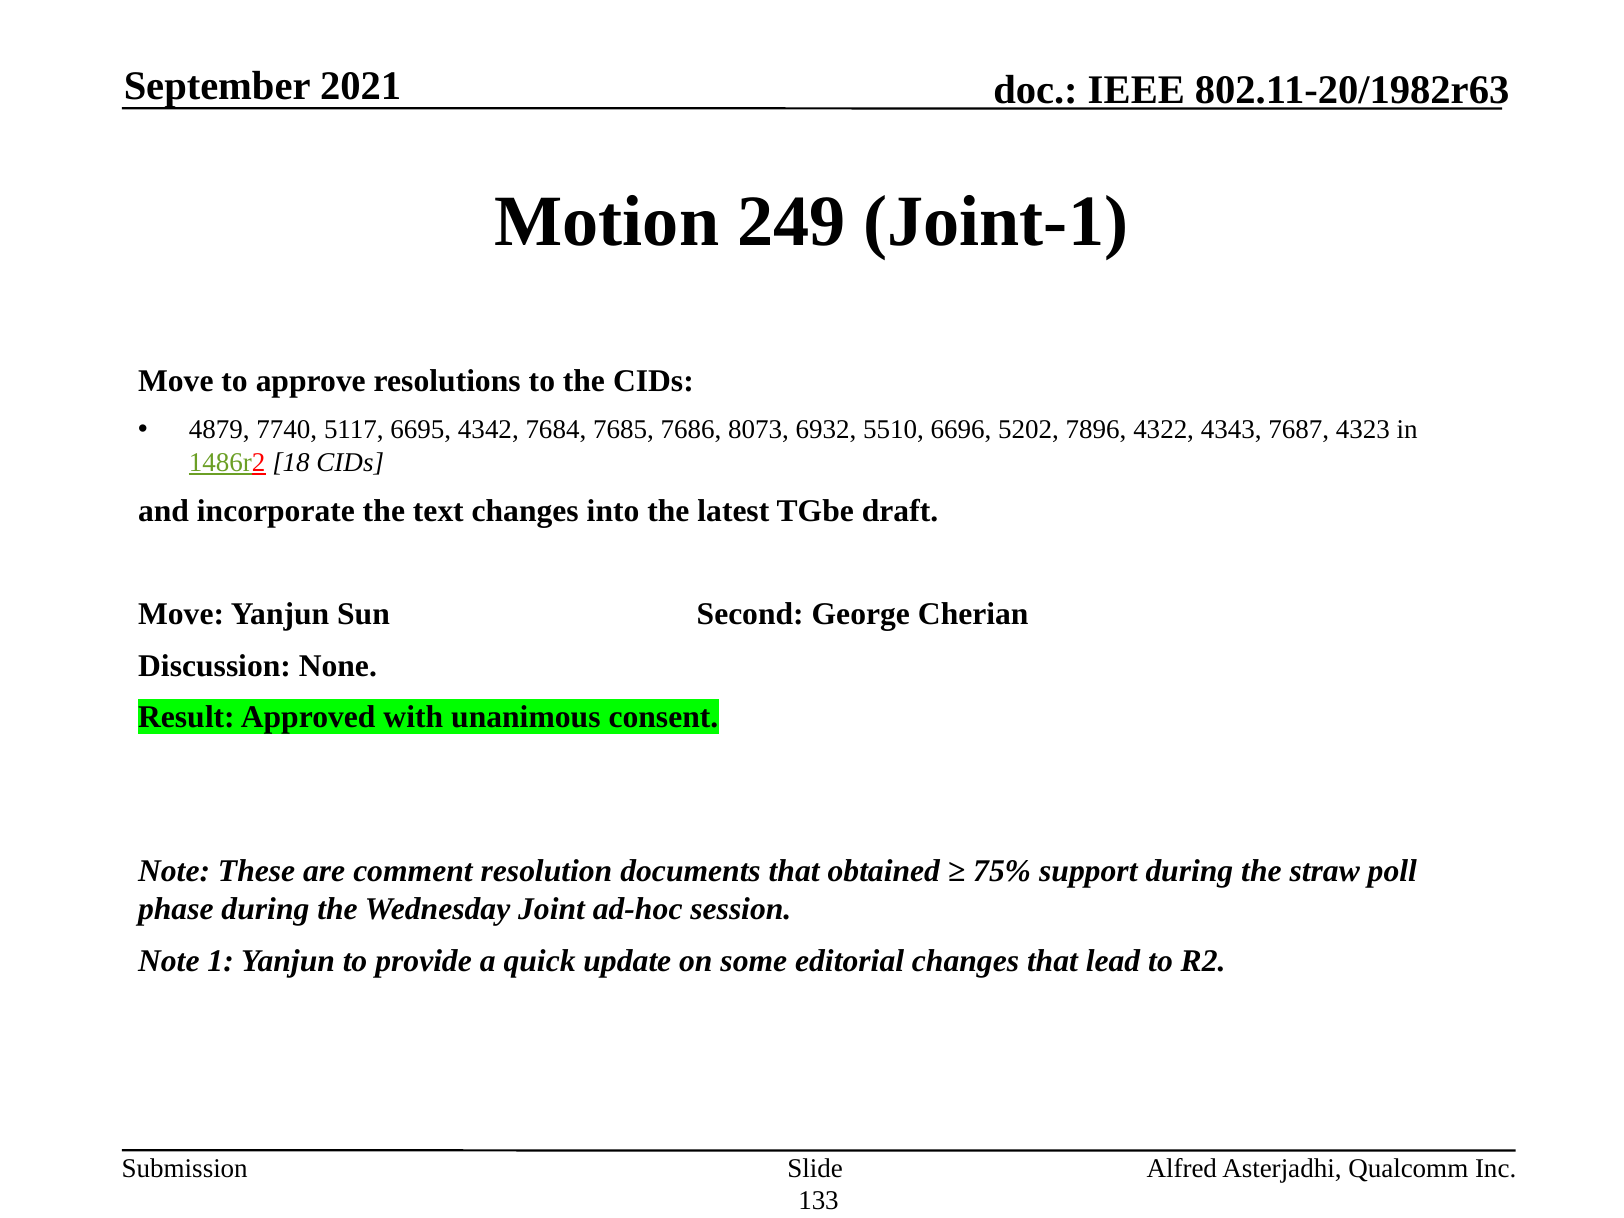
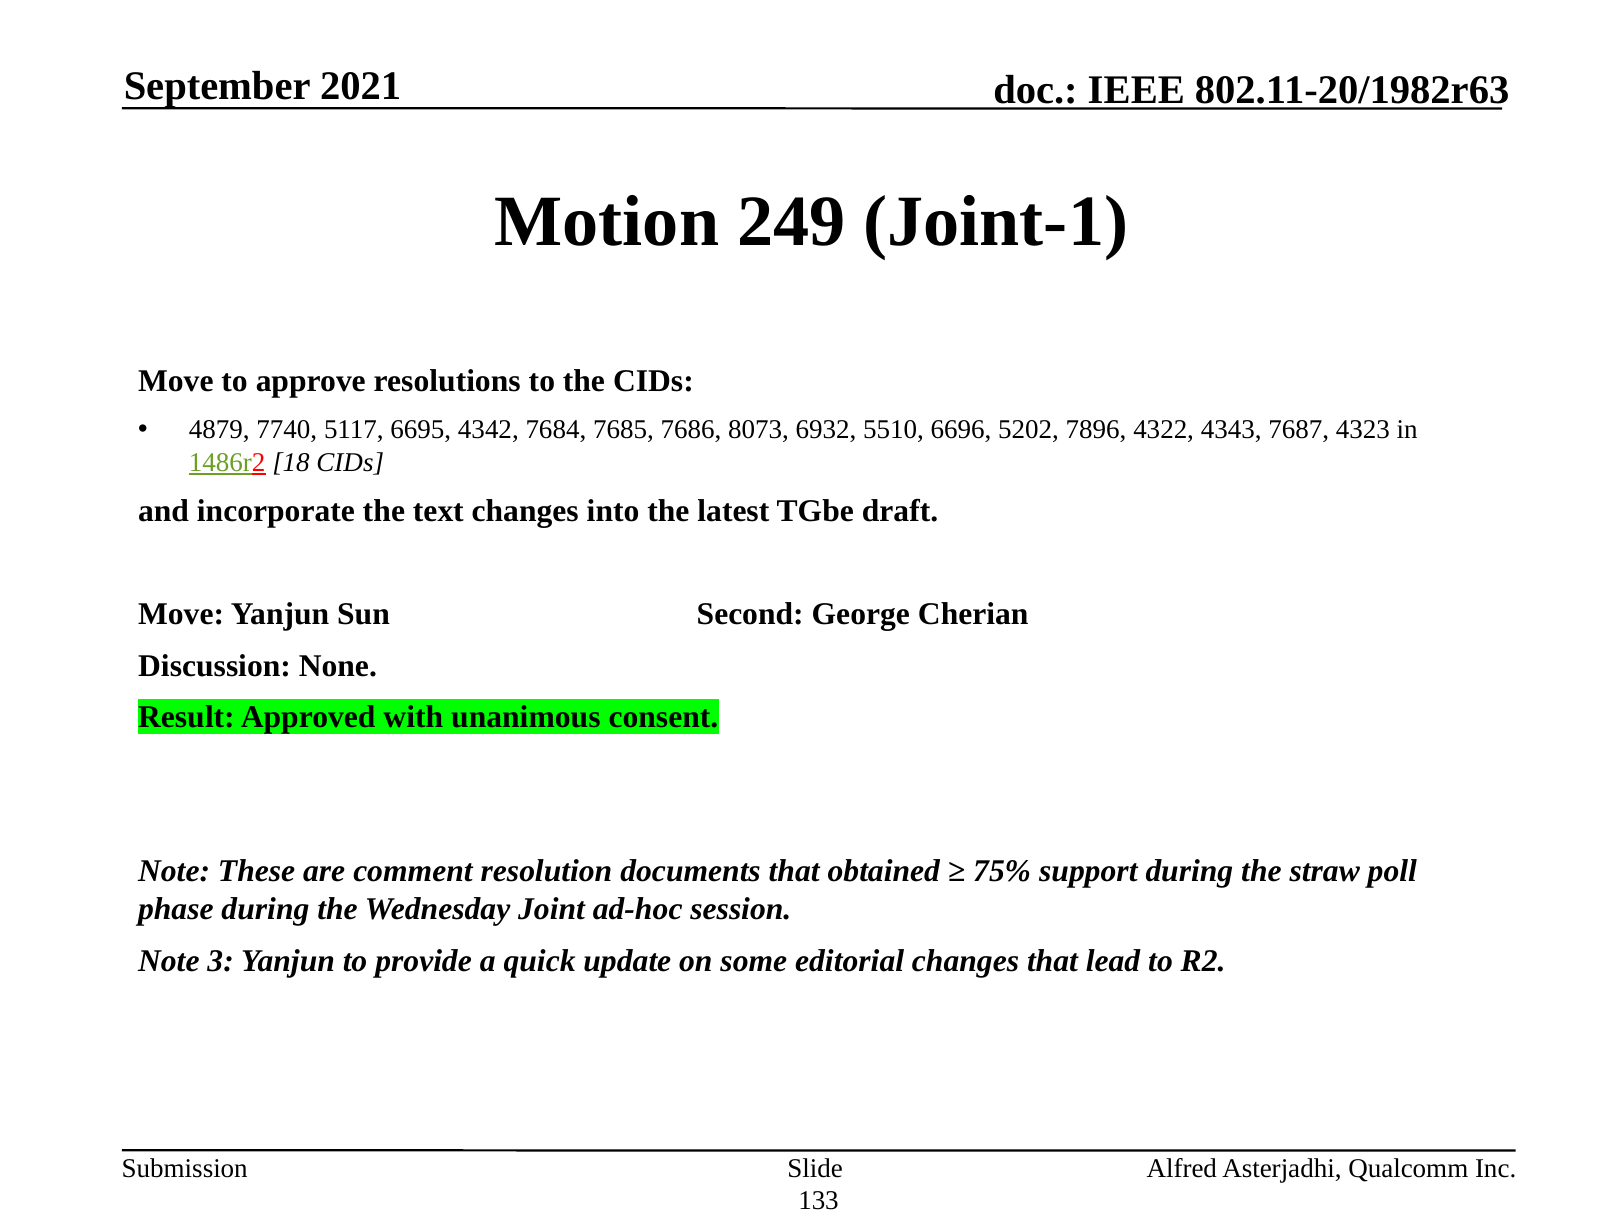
1: 1 -> 3 (221, 961)
